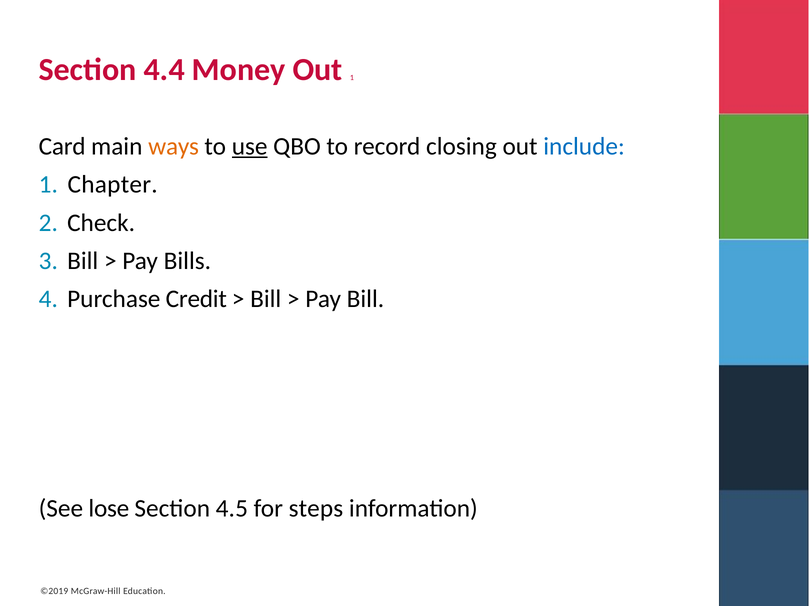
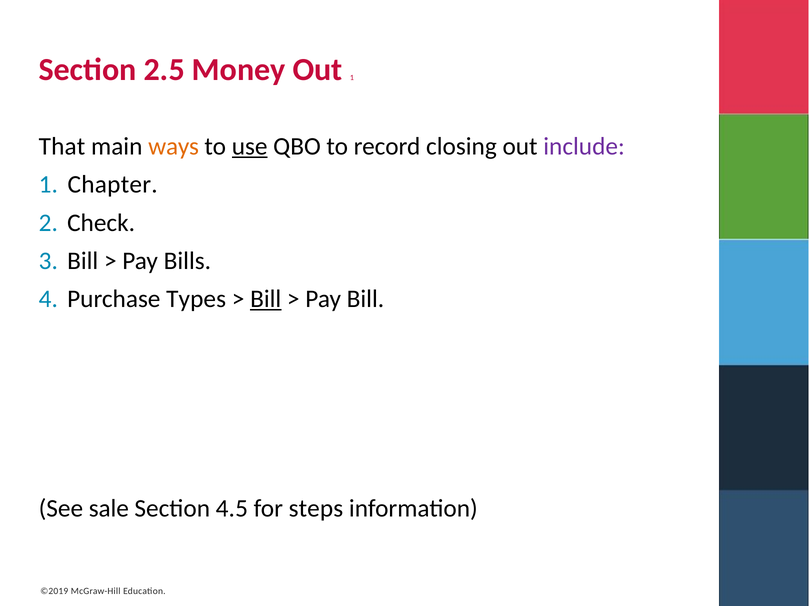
4.4: 4.4 -> 2.5 (164, 70)
Card: Card -> That (62, 146)
include colour: blue -> purple (584, 146)
Credit: Credit -> Types (196, 299)
Bill underline: none -> present (266, 299)
lose: lose -> sale (109, 509)
